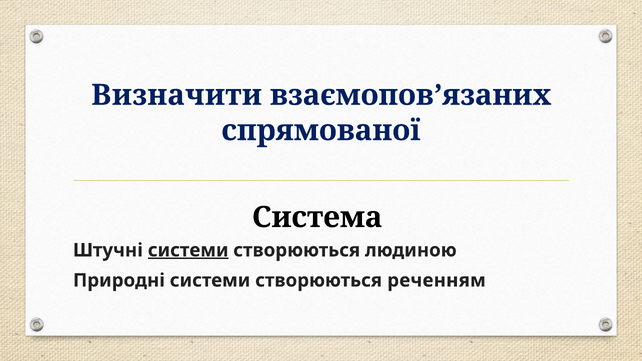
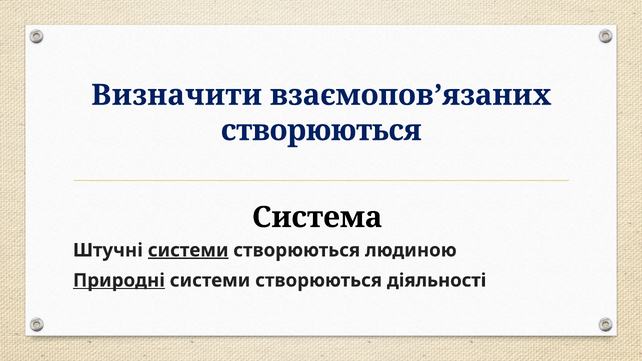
спрямованої: спрямованої -> створюються (321, 130)
Природні underline: none -> present (119, 281)
реченням: реченням -> діяльності (437, 281)
